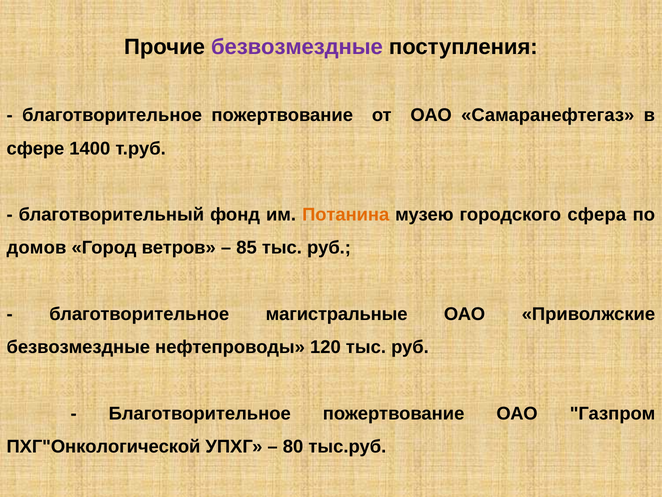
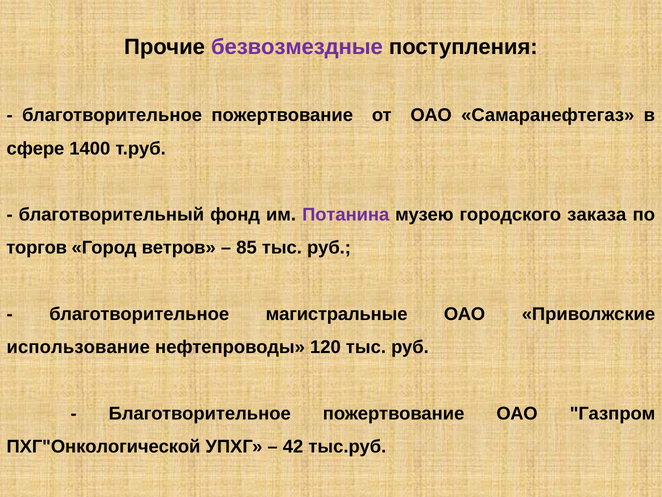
Потанина colour: orange -> purple (346, 214)
сфера: сфера -> заказа (597, 214)
домов: домов -> торгов (37, 248)
безвозмездные: безвозмездные -> использование (78, 347)
80: 80 -> 42 (293, 446)
